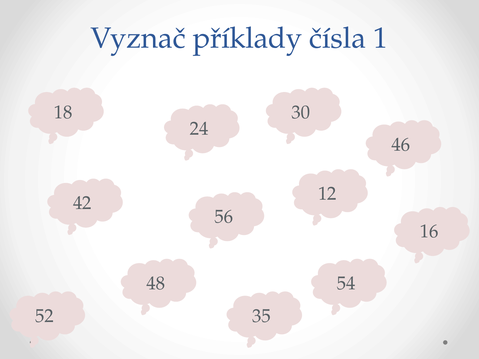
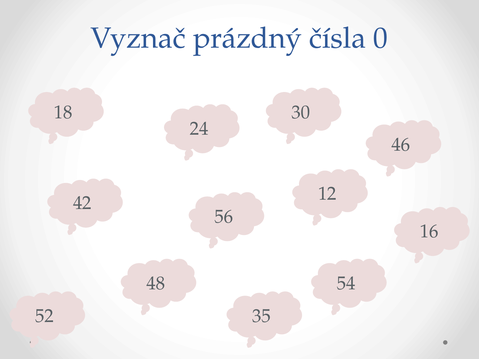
příklady: příklady -> prázdný (247, 38)
1: 1 -> 0 (381, 38)
